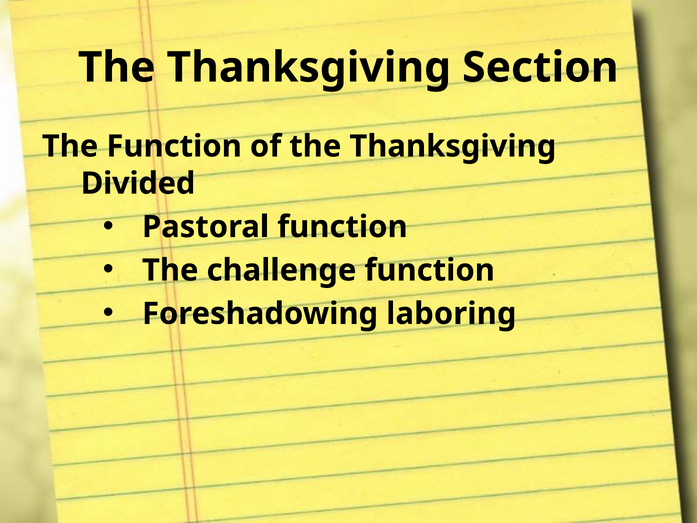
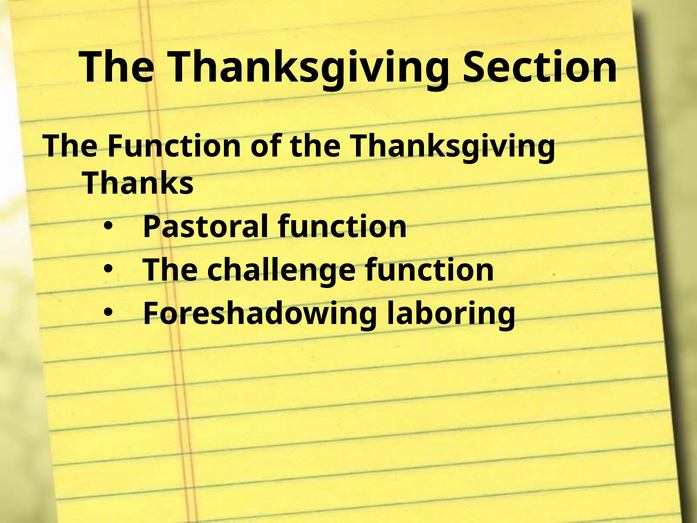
Divided: Divided -> Thanks (138, 183)
